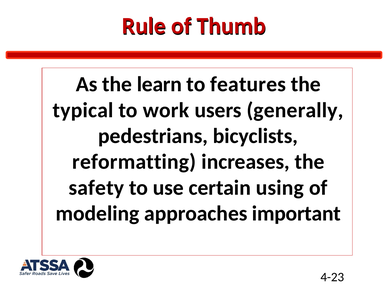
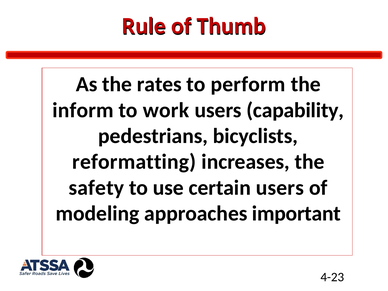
learn: learn -> rates (159, 84)
features: features -> perform (248, 84)
typical: typical -> inform (83, 110)
generally: generally -> capability (295, 110)
certain using: using -> users (280, 188)
